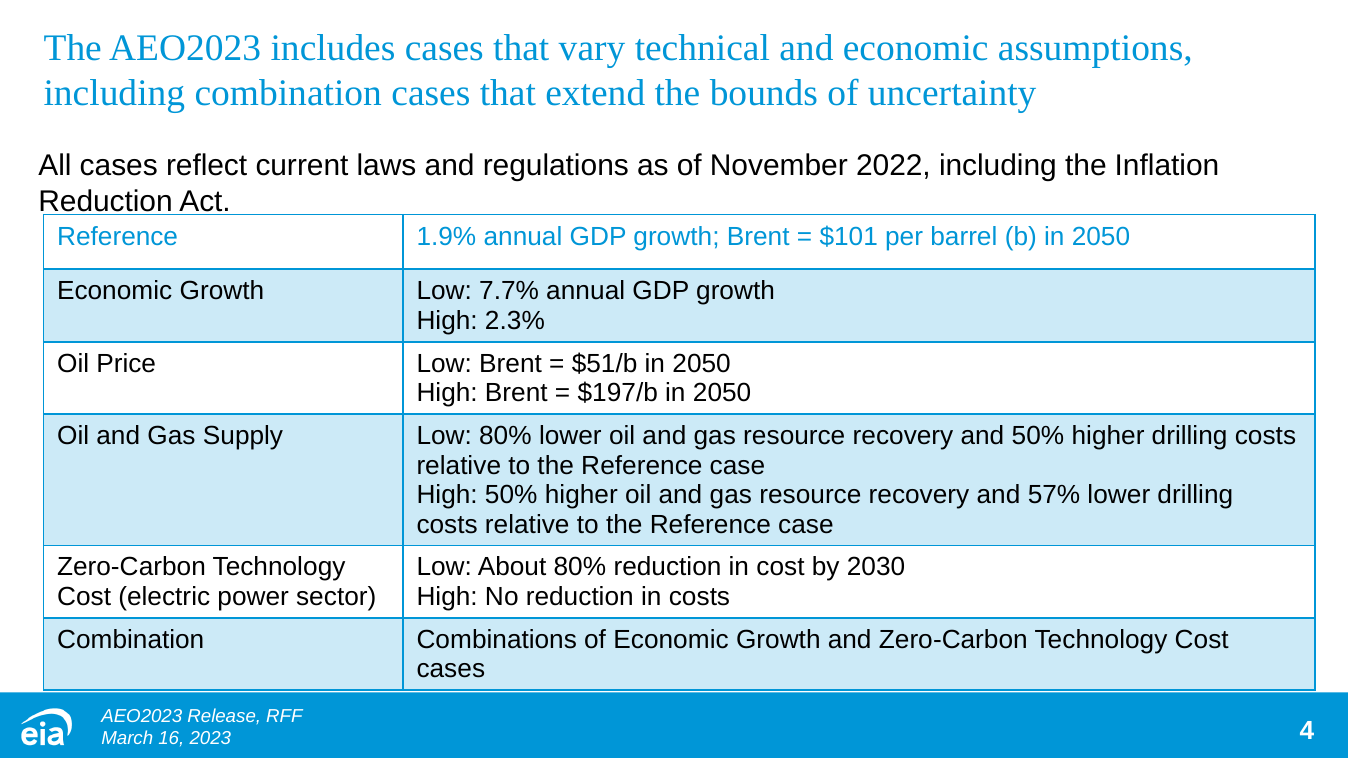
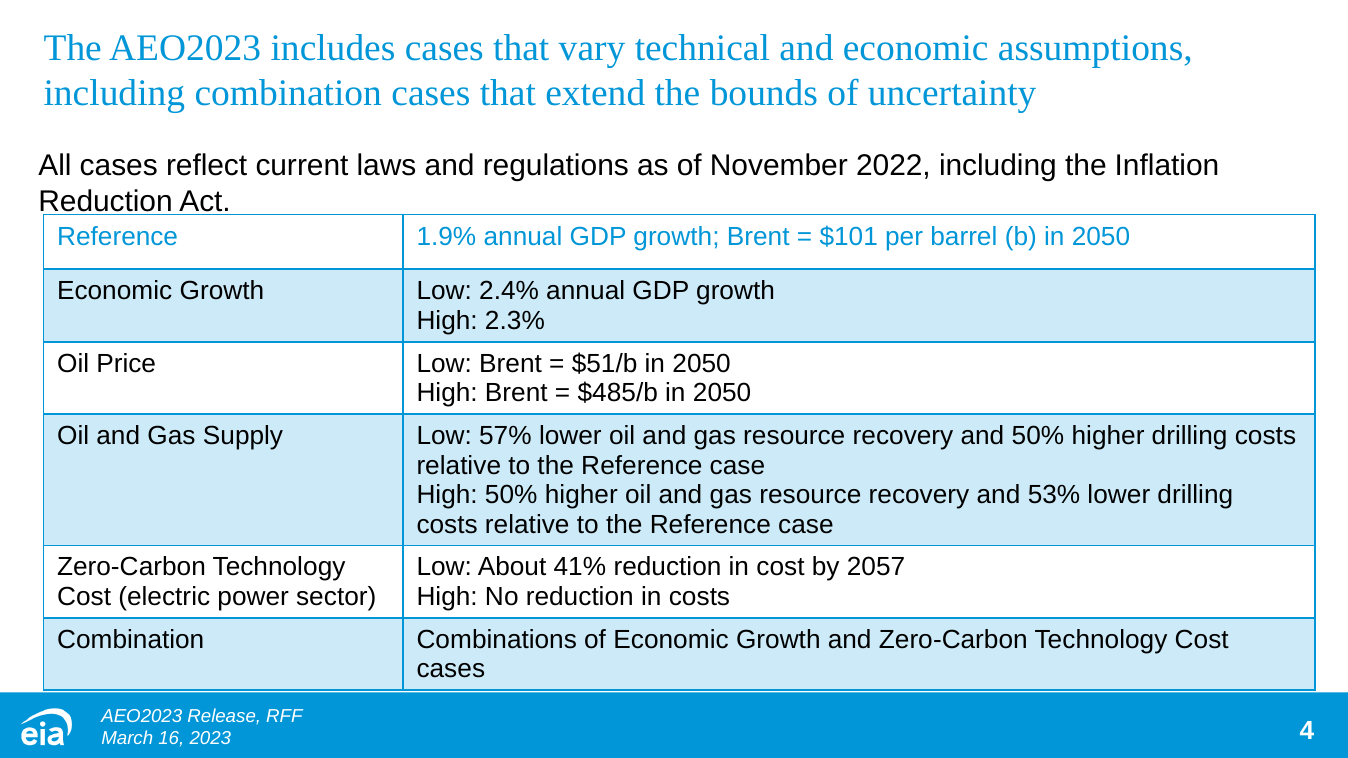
7.7%: 7.7% -> 2.4% (509, 291)
$197/b: $197/b -> $485/b (618, 393)
Low 80%: 80% -> 57% (505, 436)
57%: 57% -> 53% (1054, 495)
About 80%: 80% -> 41% (580, 568)
2030: 2030 -> 2057 (876, 568)
